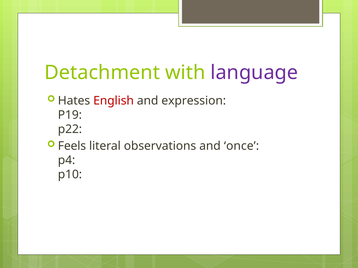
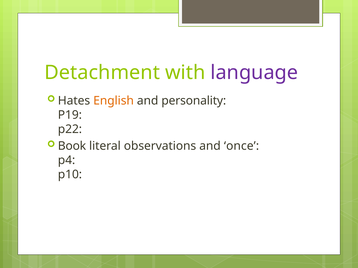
English colour: red -> orange (114, 101)
expression: expression -> personality (194, 101)
Feels: Feels -> Book (72, 146)
